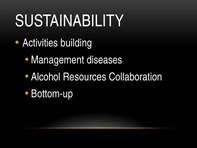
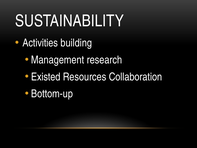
diseases: diseases -> research (104, 60)
Alcohol: Alcohol -> Existed (46, 77)
